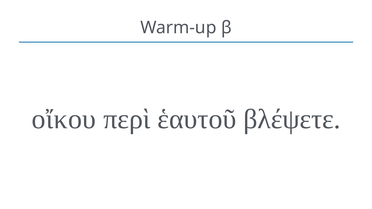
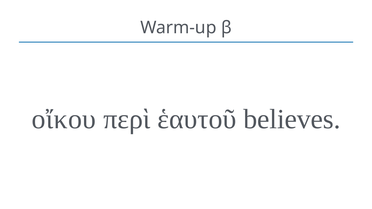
βλέψετε: βλέψετε -> believes (292, 119)
